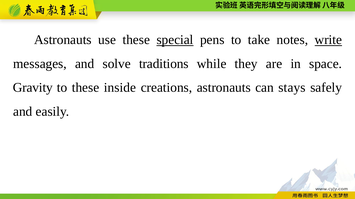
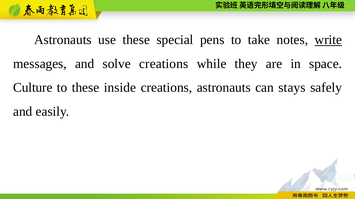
special underline: present -> none (175, 40)
solve traditions: traditions -> creations (164, 64)
Gravity: Gravity -> Culture (33, 88)
